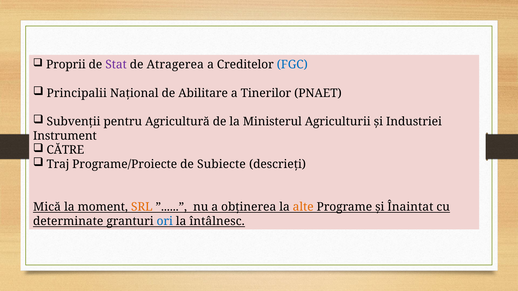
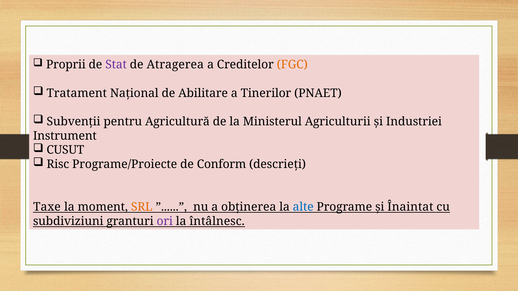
FGC colour: blue -> orange (292, 65)
Principalii: Principalii -> Tratament (77, 93)
CĂTRE: CĂTRE -> CUSUT (65, 150)
Traj: Traj -> Risc (58, 164)
Subiecte: Subiecte -> Conform (222, 164)
Mică: Mică -> Taxe (47, 207)
alte colour: orange -> blue (303, 207)
determinate: determinate -> subdiviziuni (68, 221)
ori colour: blue -> purple (165, 221)
